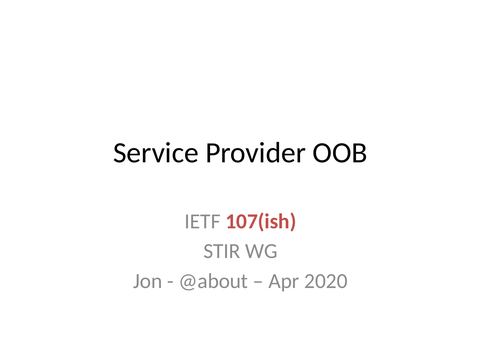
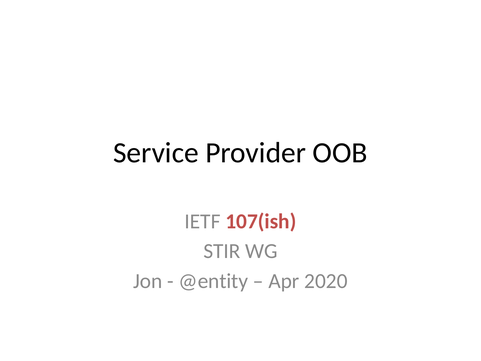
@about: @about -> @entity (213, 281)
